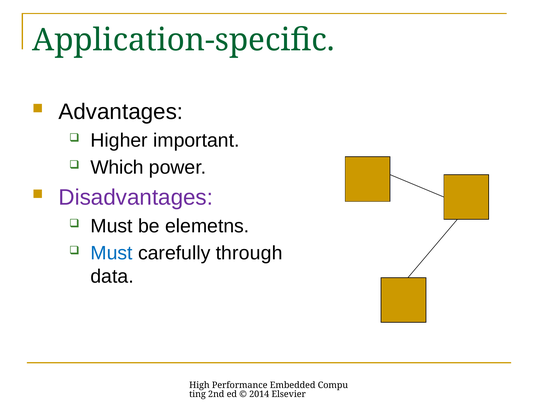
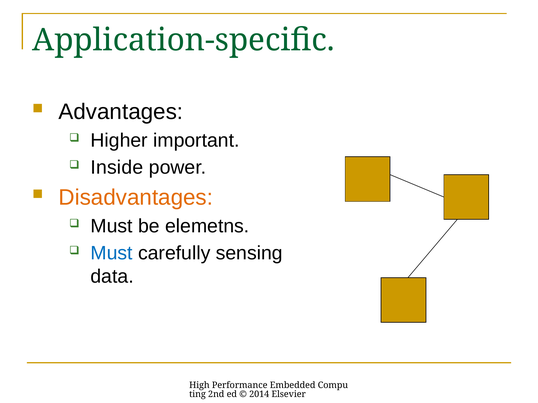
Which: Which -> Inside (117, 168)
Disadvantages colour: purple -> orange (136, 198)
through: through -> sensing (249, 254)
